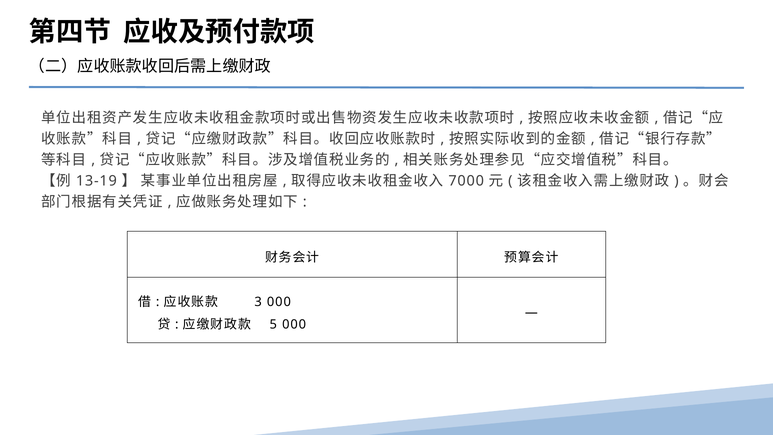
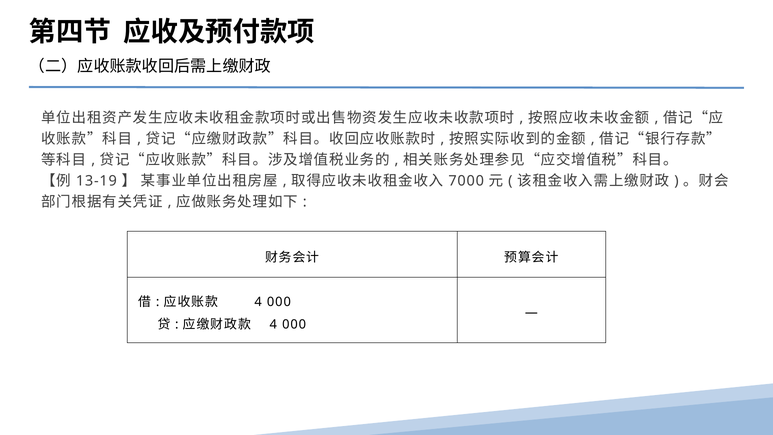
3: 3 -> 4 (258, 302)
5: 5 -> 4 (273, 324)
